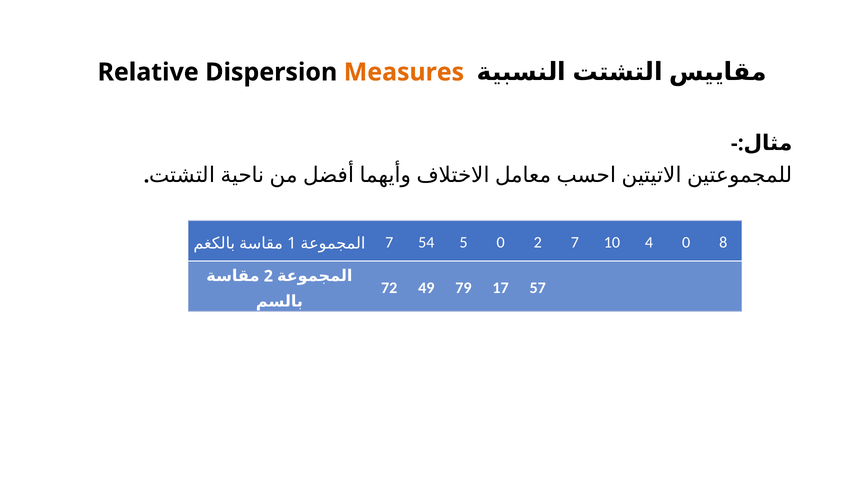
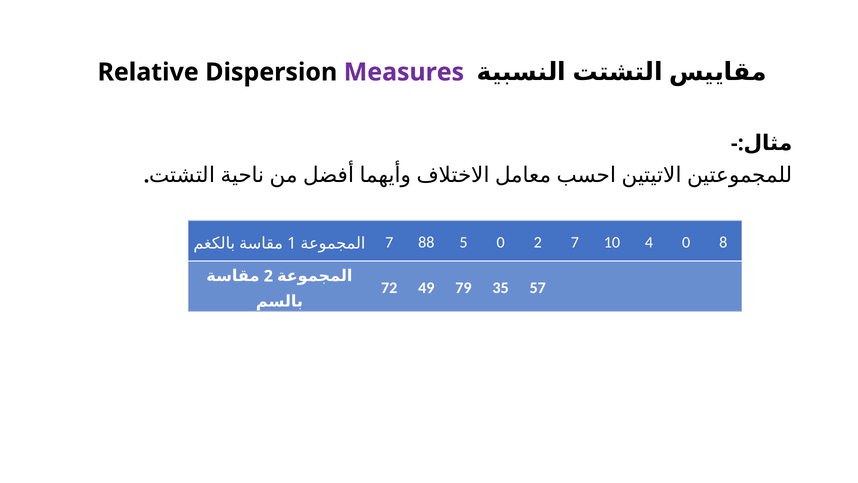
Measures colour: orange -> purple (404, 72)
54: 54 -> 88 (426, 242)
17: 17 -> 35 (501, 288)
